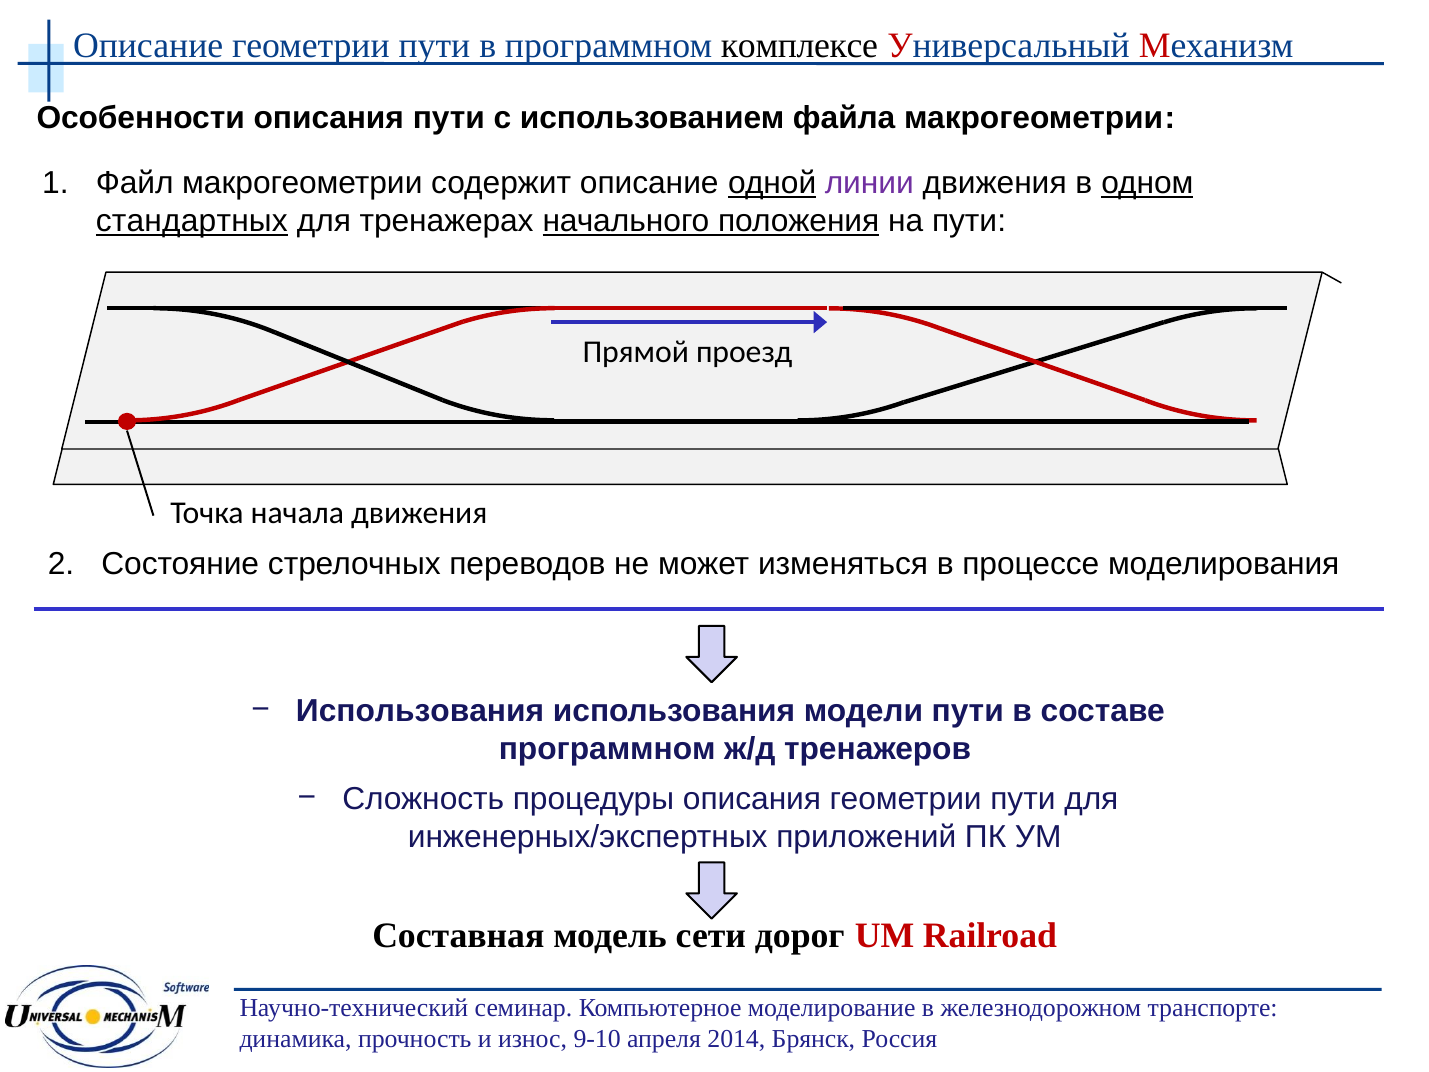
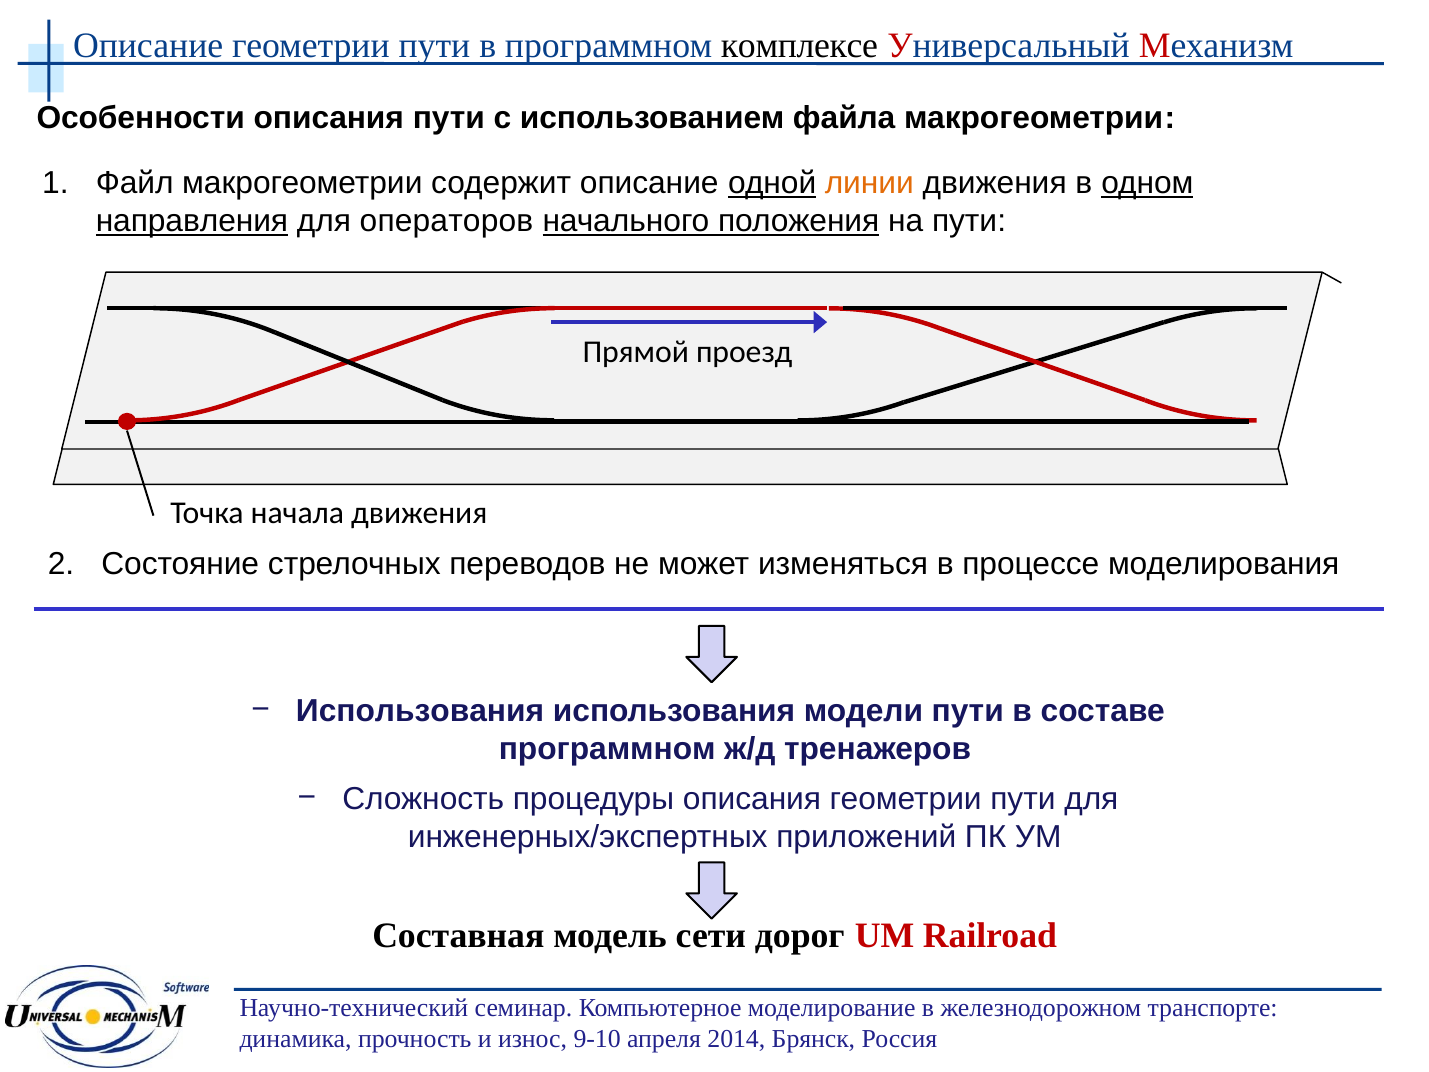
линии colour: purple -> orange (869, 182)
стандартных: стандартных -> направления (192, 221)
тренажерах: тренажерах -> операторов (447, 221)
